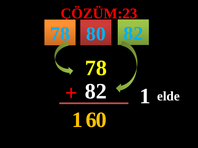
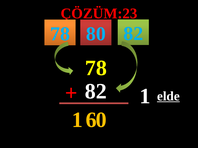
elde underline: none -> present (168, 96)
